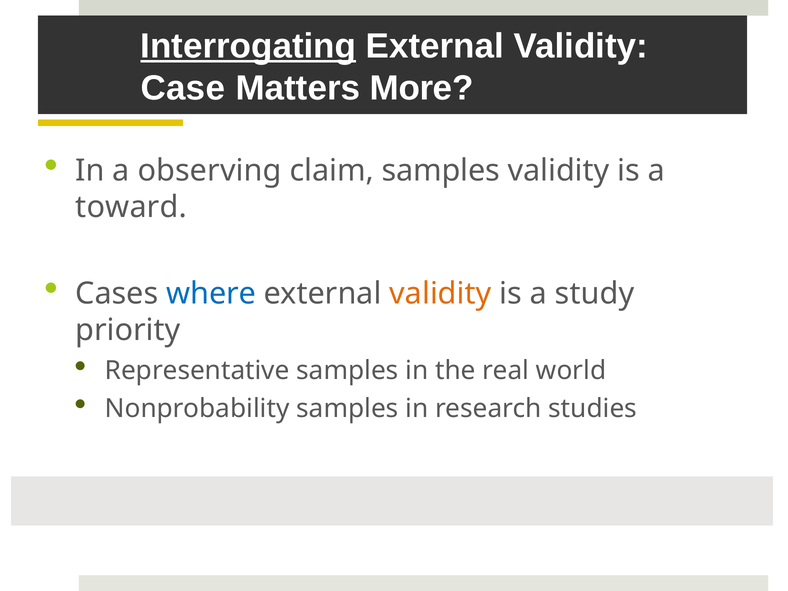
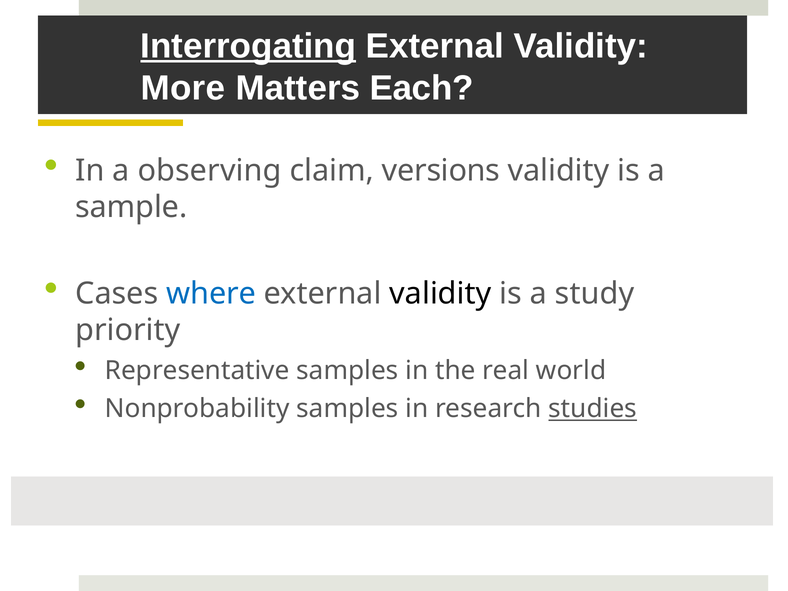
Case: Case -> More (183, 88)
More: More -> Each (422, 88)
claim samples: samples -> versions (441, 170)
toward: toward -> sample (131, 207)
validity colour: orange -> black (440, 293)
studies underline: none -> present (593, 409)
